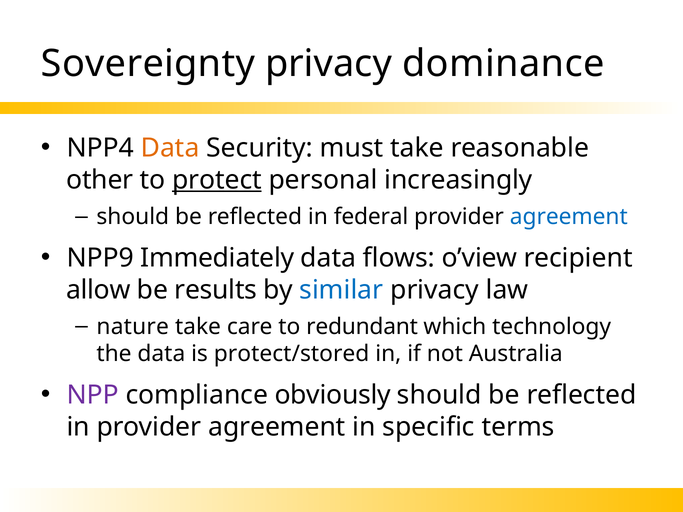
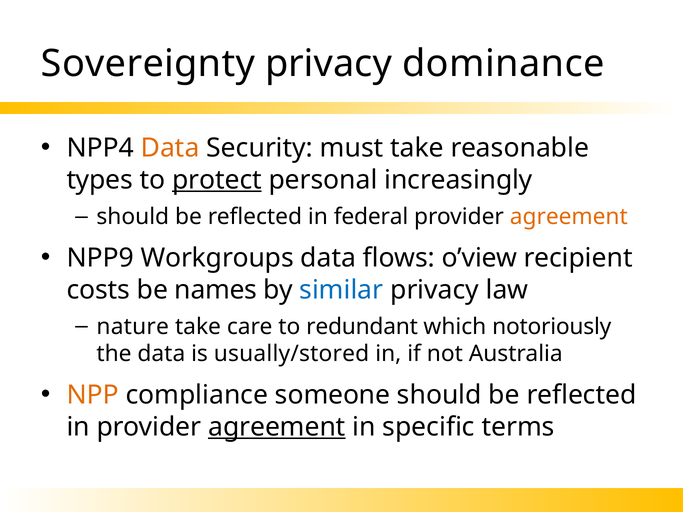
other: other -> types (100, 180)
agreement colour: blue -> orange (569, 217)
Immediately: Immediately -> Workgroups (217, 258)
allow: allow -> costs (98, 290)
results: results -> names (216, 290)
technology: technology -> notoriously (552, 327)
protect/stored: protect/stored -> usually/stored (292, 354)
NPP colour: purple -> orange (93, 395)
obviously: obviously -> someone (333, 395)
agreement underline: none -> present (277, 427)
